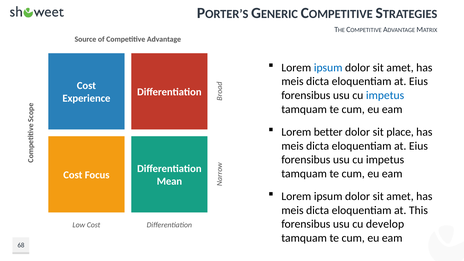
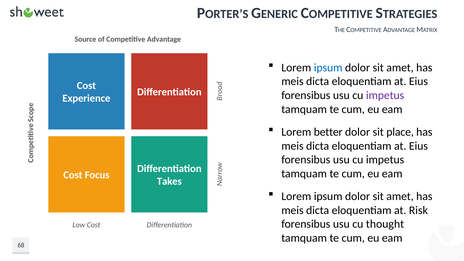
impetus colour: blue -> purple (385, 95)
Mean: Mean -> Takes (169, 181)
This: This -> Risk (418, 210)
develop: develop -> thought (385, 224)
